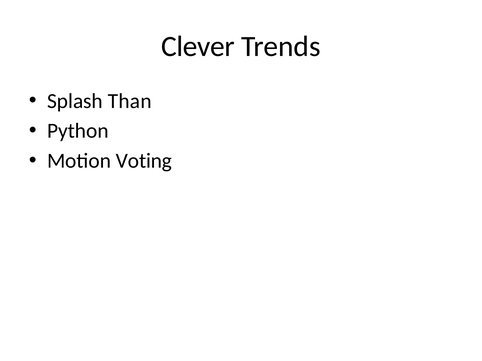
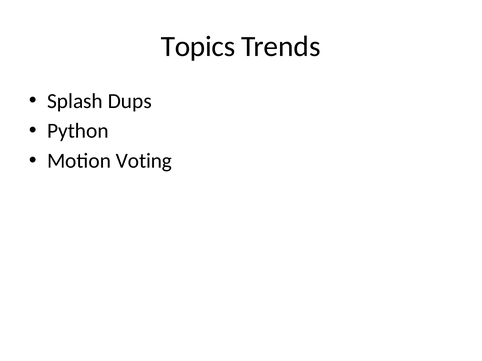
Clever: Clever -> Topics (198, 47)
Than: Than -> Dups (130, 101)
